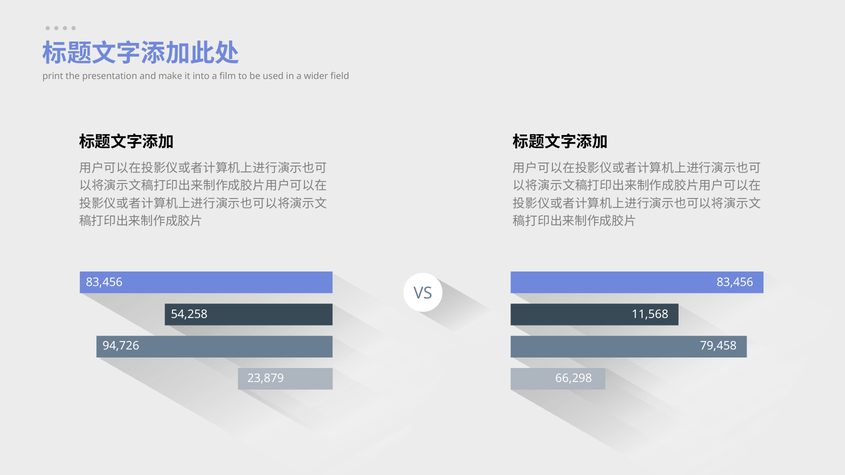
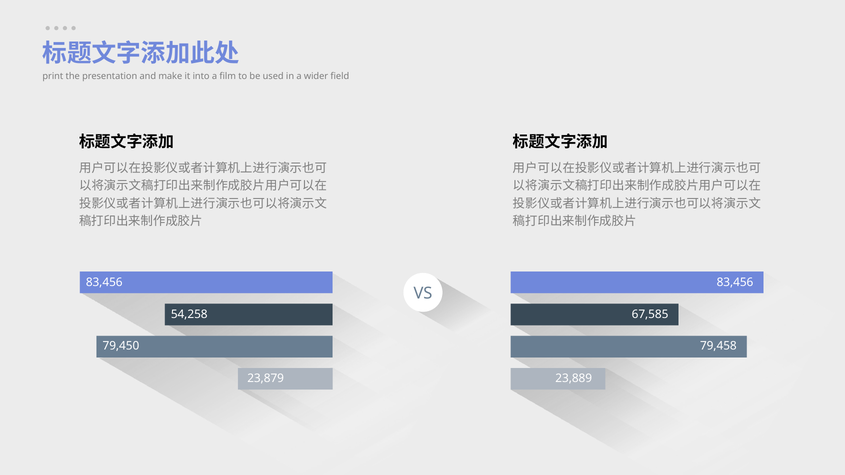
11,568: 11,568 -> 67,585 (650, 314)
94,726: 94,726 -> 79,450 (121, 346)
66,298: 66,298 -> 23,889 (574, 379)
